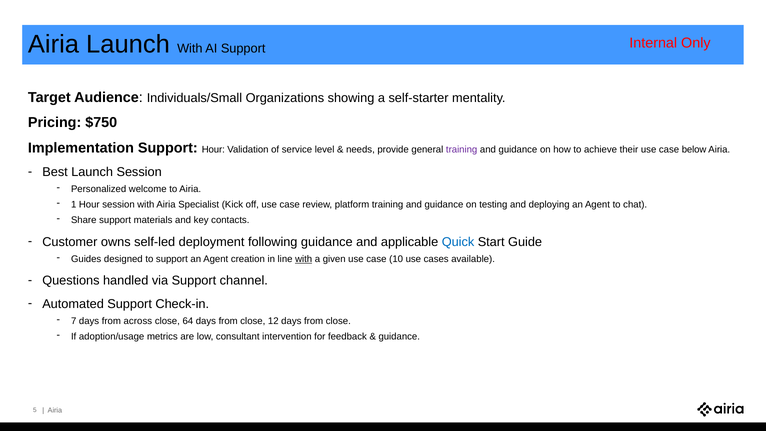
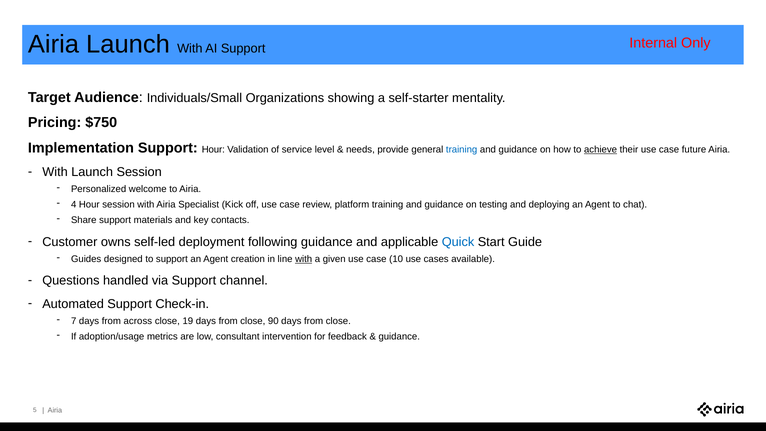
training colour: purple -> blue (462, 150)
achieve underline: none -> present (601, 150)
below: below -> future (694, 150)
Best: Best -> With (55, 172)
1: 1 -> 4 (74, 205)
64: 64 -> 19 (188, 321)
12: 12 -> 90 (273, 321)
